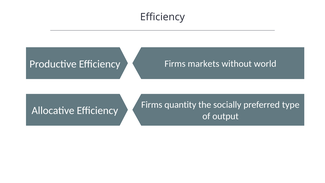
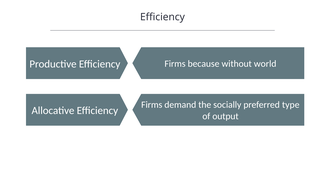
markets: markets -> because (204, 64)
quantity: quantity -> demand (180, 105)
